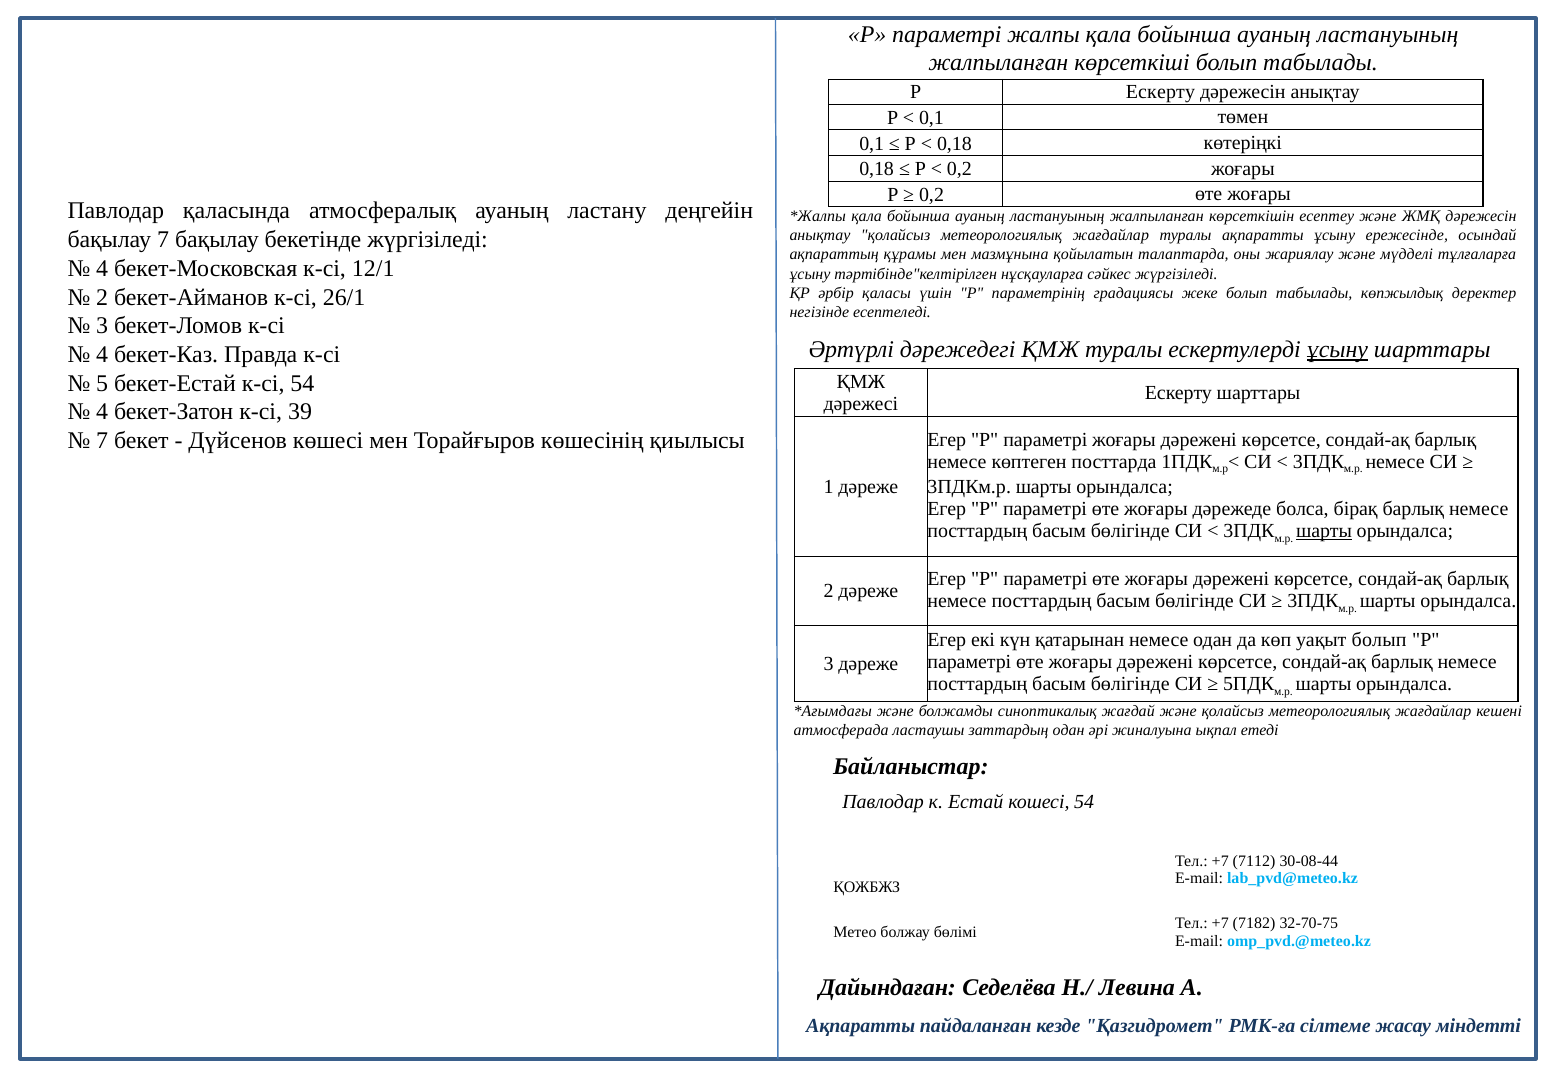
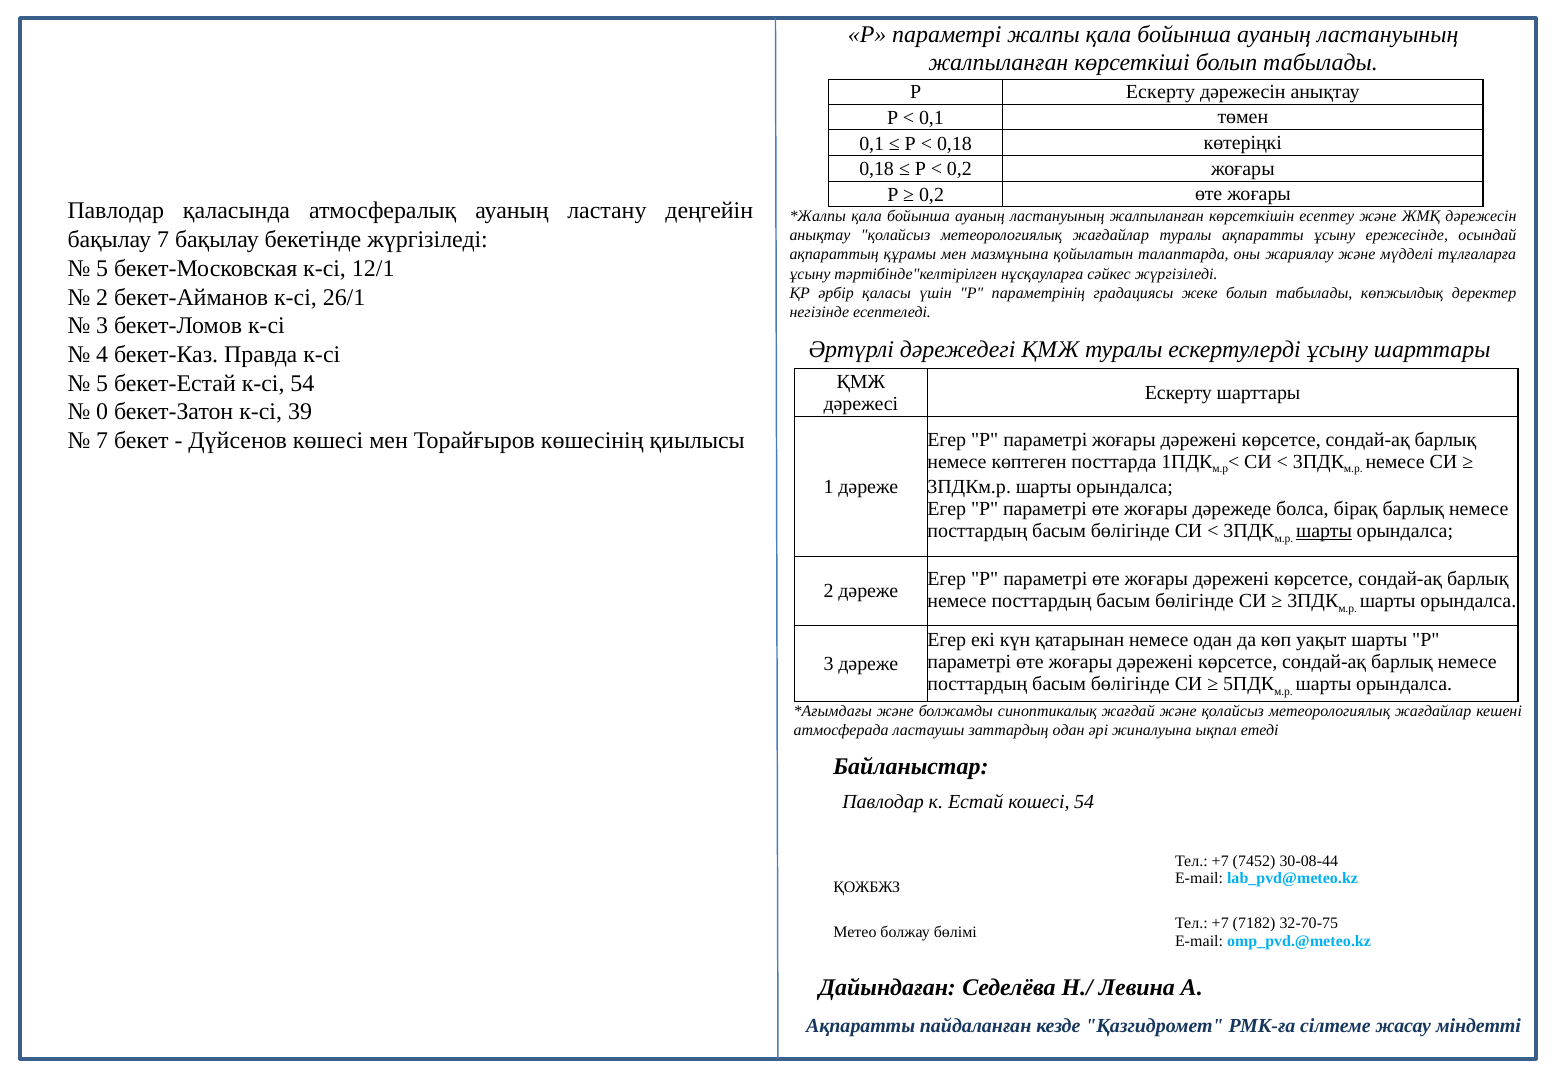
4: 4 -> 5 (102, 268)
ұсыну underline: present -> none (1337, 350)
4: 4 -> 0 (102, 412)
уақыт болып: болып -> шарты (1379, 640)
7112: 7112 -> 7452 (1254, 861)
